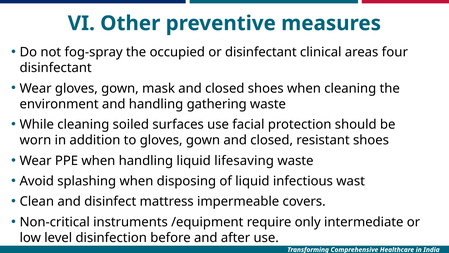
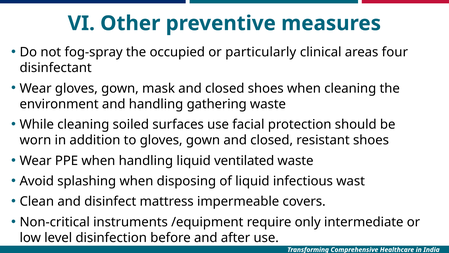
or disinfectant: disinfectant -> particularly (261, 52)
lifesaving: lifesaving -> ventilated (244, 160)
